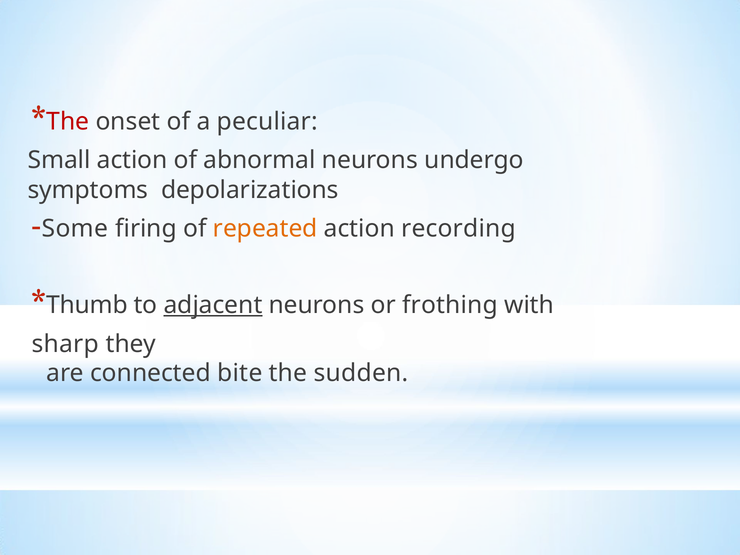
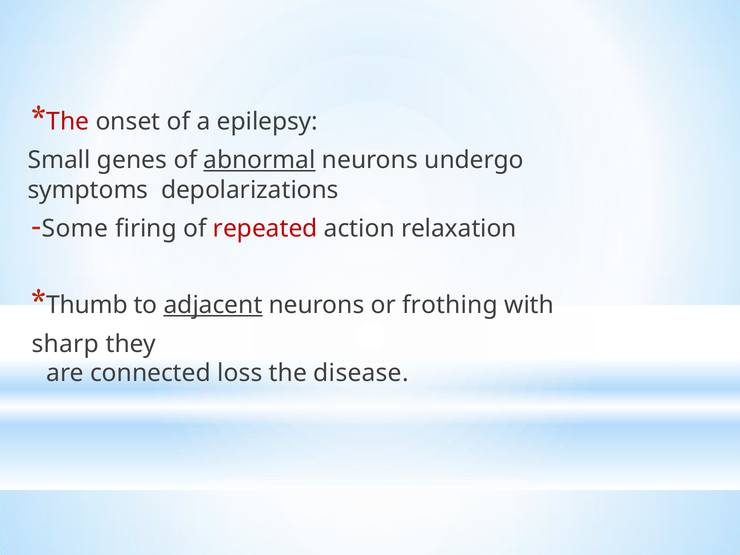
peculiar: peculiar -> epilepsy (267, 122)
Small action: action -> genes (132, 160)
abnormal underline: none -> present (260, 160)
repeated colour: orange -> red (265, 228)
recording: recording -> relaxation (459, 228)
bite: bite -> loss (240, 373)
sudden: sudden -> disease (361, 373)
